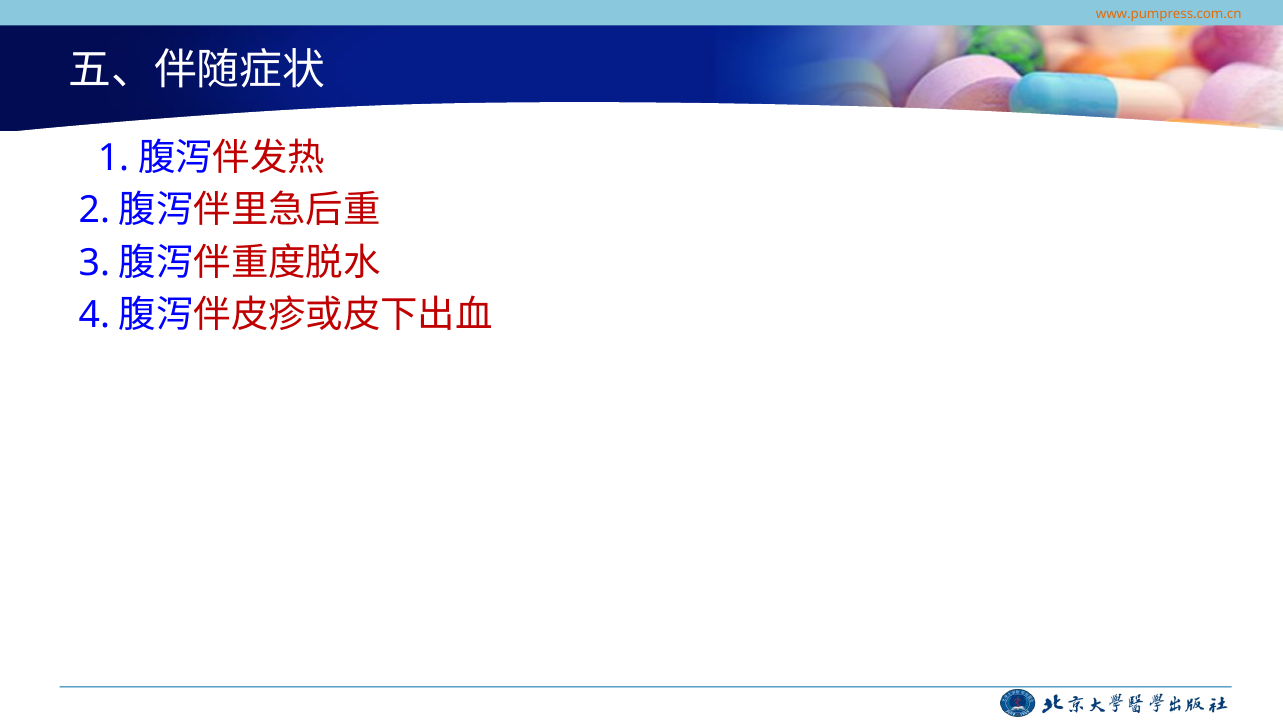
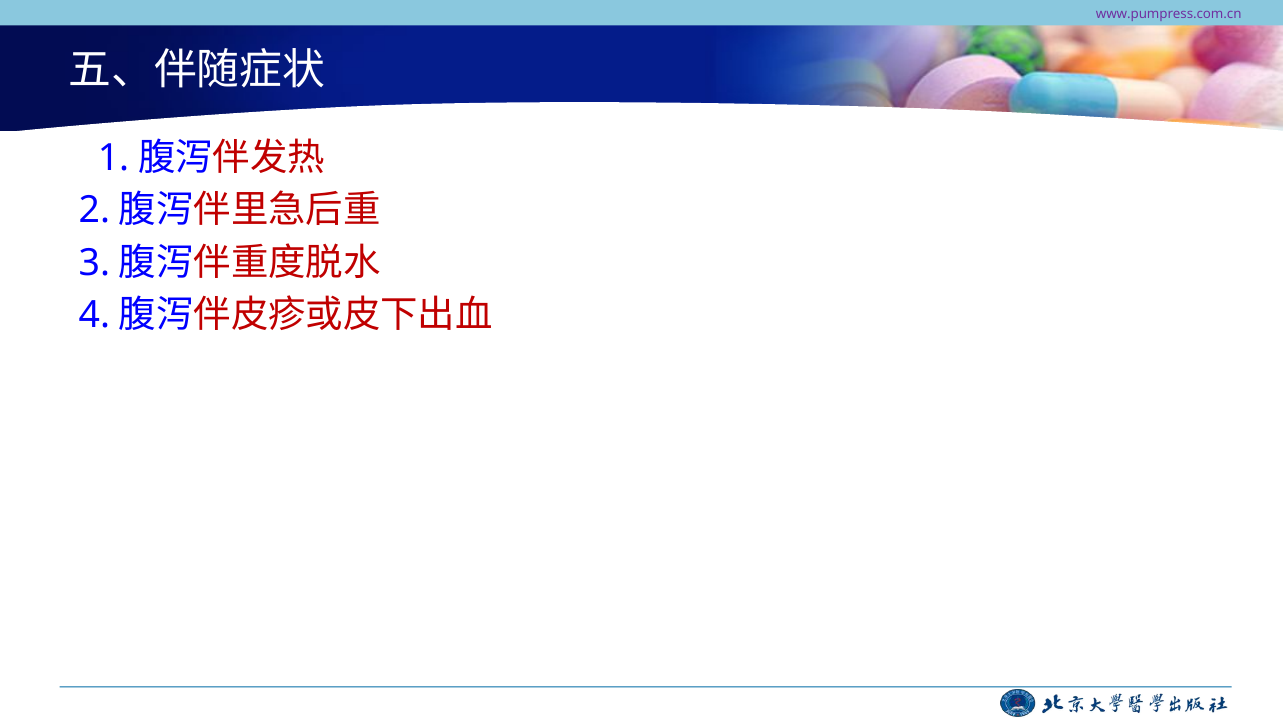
www.pumpress.com.cn colour: orange -> purple (1169, 14)
